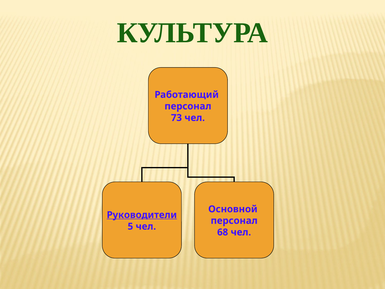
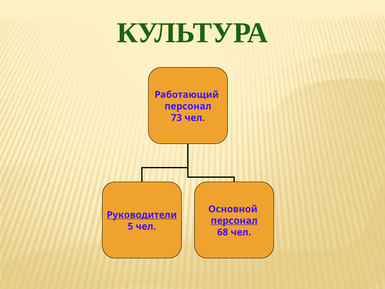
персонал underline: none -> present (234, 220)
